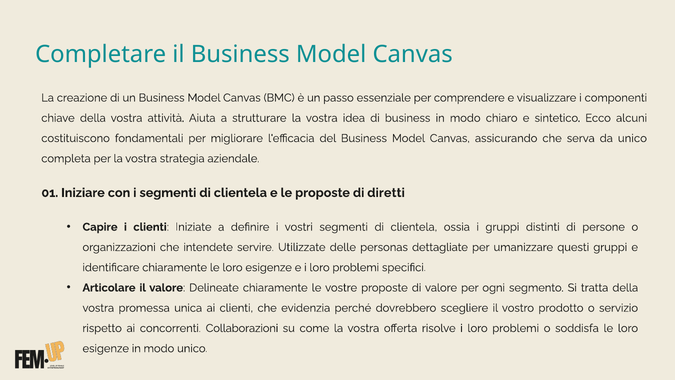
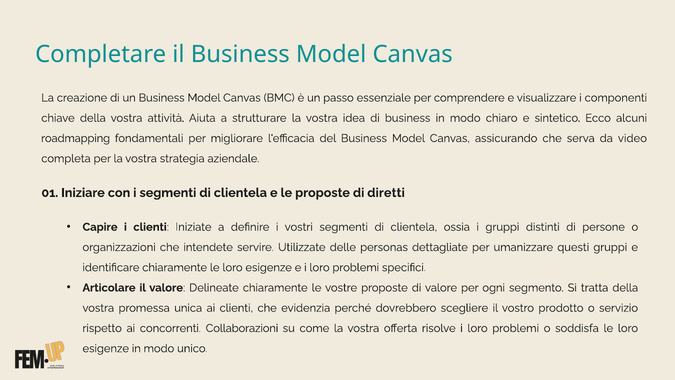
costituiscono: costituiscono -> roadmapping (76, 138)
da unico: unico -> video (632, 138)
